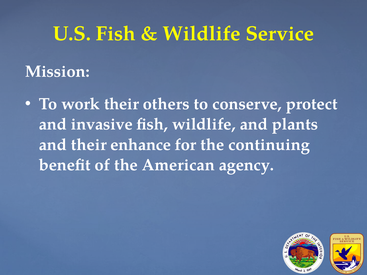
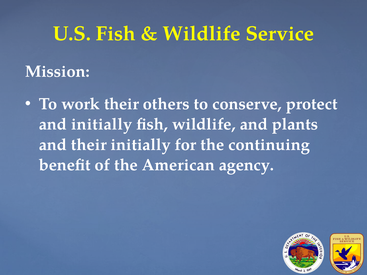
and invasive: invasive -> initially (102, 124)
their enhance: enhance -> initially (141, 145)
